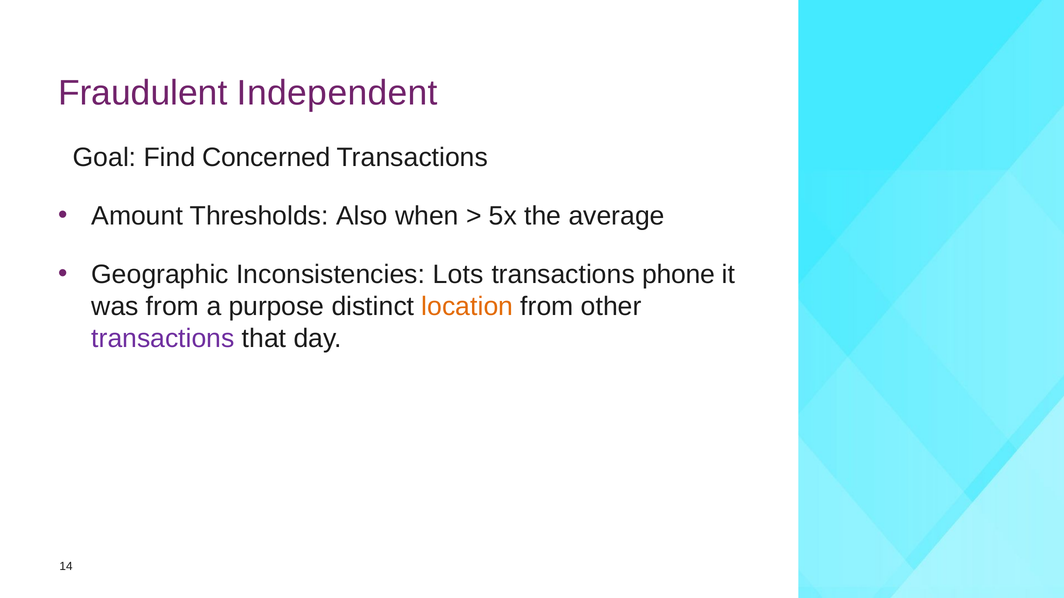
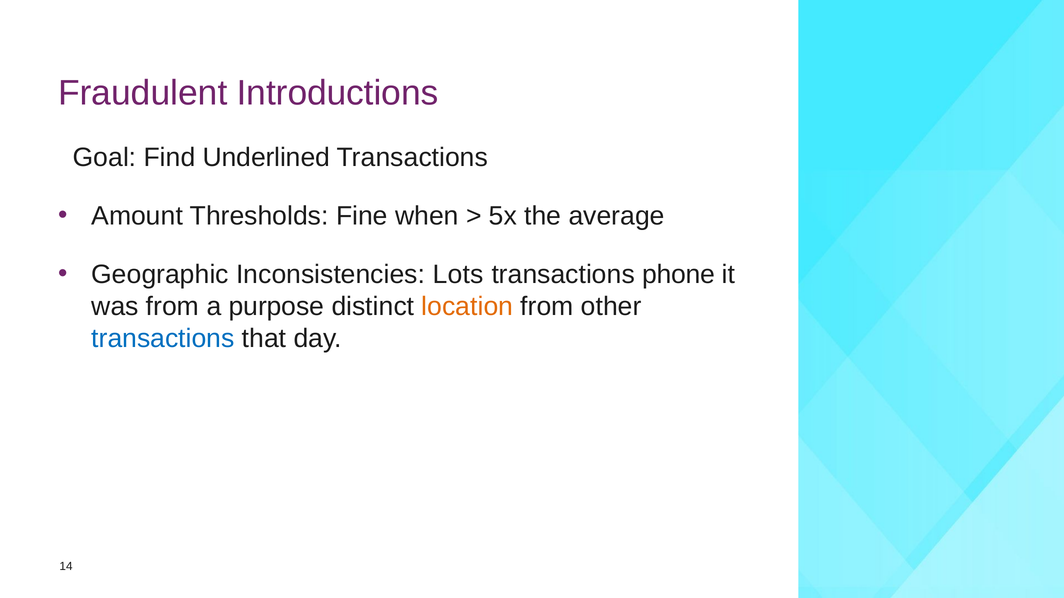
Independent: Independent -> Introductions (338, 93)
Concerned: Concerned -> Underlined (266, 158)
Also: Also -> Fine (362, 216)
transactions colour: purple -> blue (163, 339)
